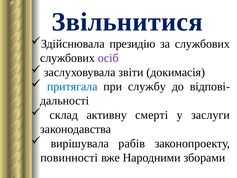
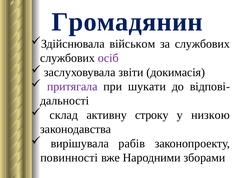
Звільнитися: Звільнитися -> Громадянин (127, 22)
президію: президію -> військом (132, 44)
притягала colour: blue -> purple (72, 86)
службу: службу -> шукати (147, 86)
смерті: смерті -> строку (152, 115)
заслуги: заслуги -> низкою (210, 115)
